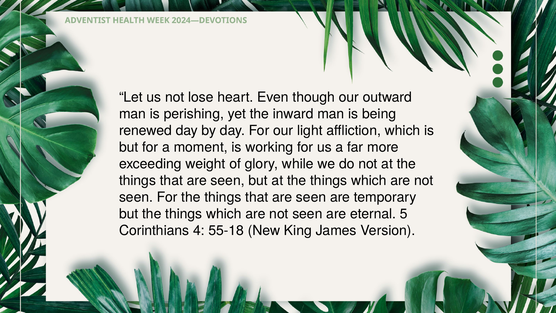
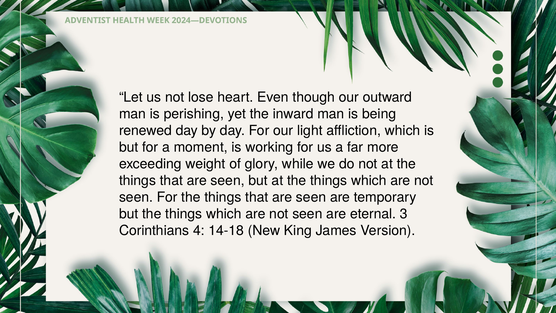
5: 5 -> 3 (404, 214)
55-18: 55-18 -> 14-18 (226, 231)
